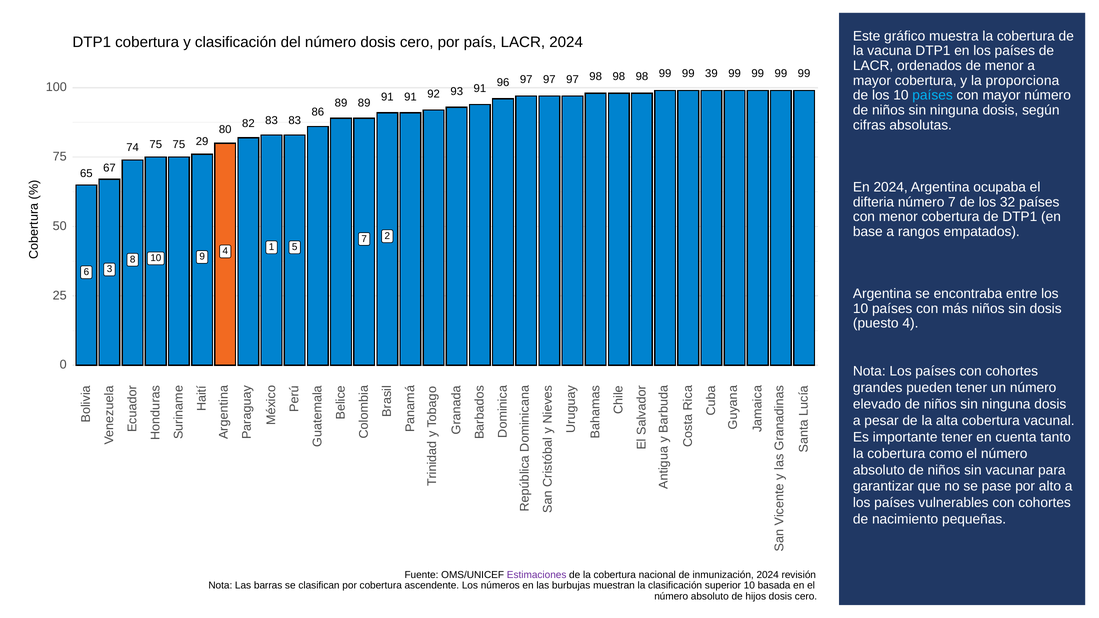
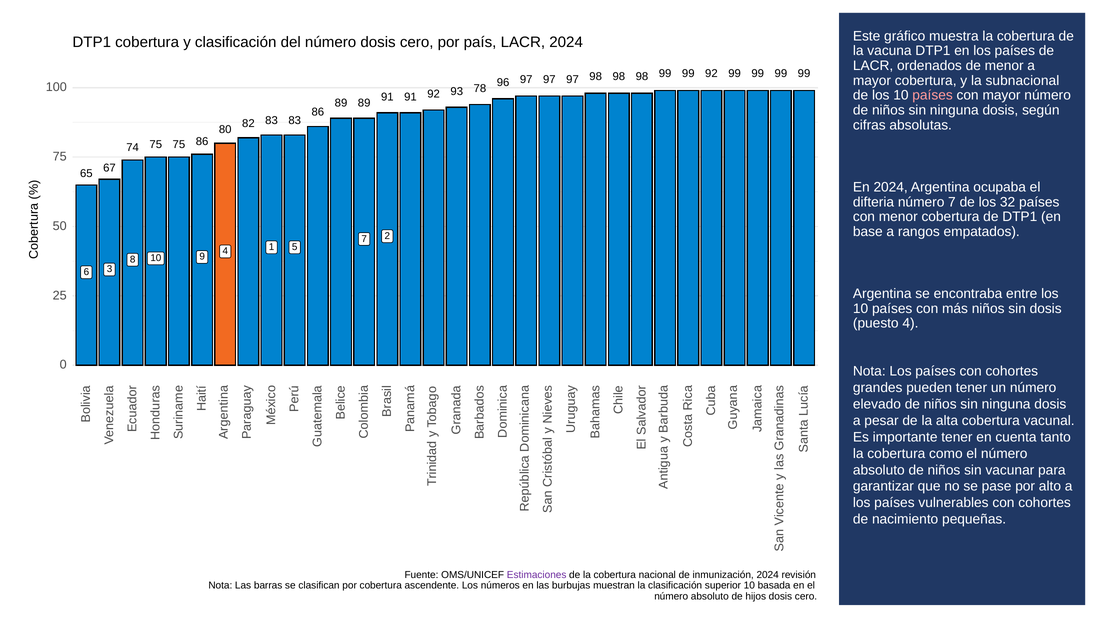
98 39: 39 -> 92 (711, 74)
proporciona: proporciona -> subnacional (1022, 81)
países colour: light blue -> pink (933, 95)
93 91: 91 -> 78 (480, 88)
75 29: 29 -> 86 (202, 141)
